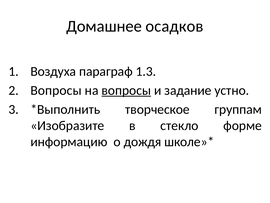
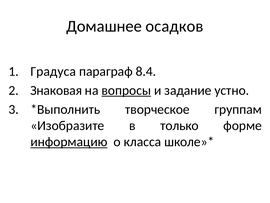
Воздуха: Воздуха -> Градуса (53, 71)
1.3: 1.3 -> 8.4 (146, 71)
Вопросы: Вопросы -> Знаковая (56, 90)
стекло: стекло -> только (180, 125)
информацию underline: none -> present (69, 142)
дождя: дождя -> класса (142, 142)
